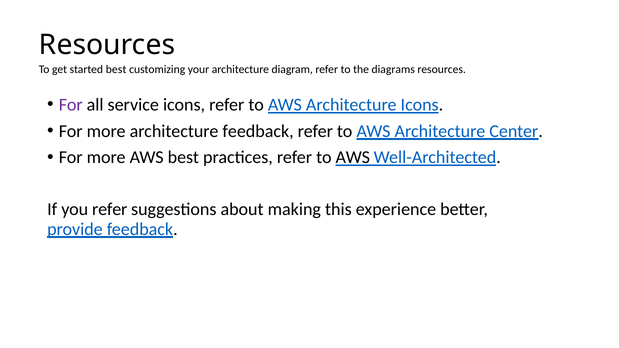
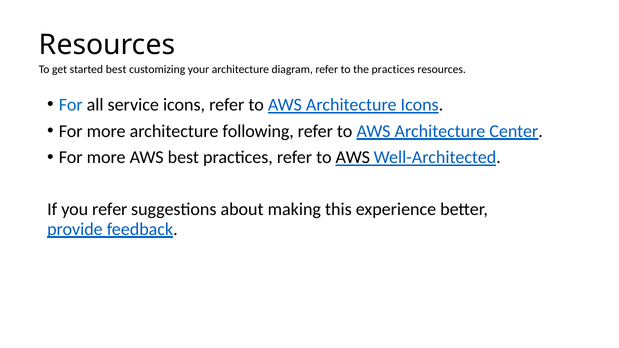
the diagrams: diagrams -> practices (393, 70)
For colour: purple -> blue (71, 105)
architecture feedback: feedback -> following (258, 131)
